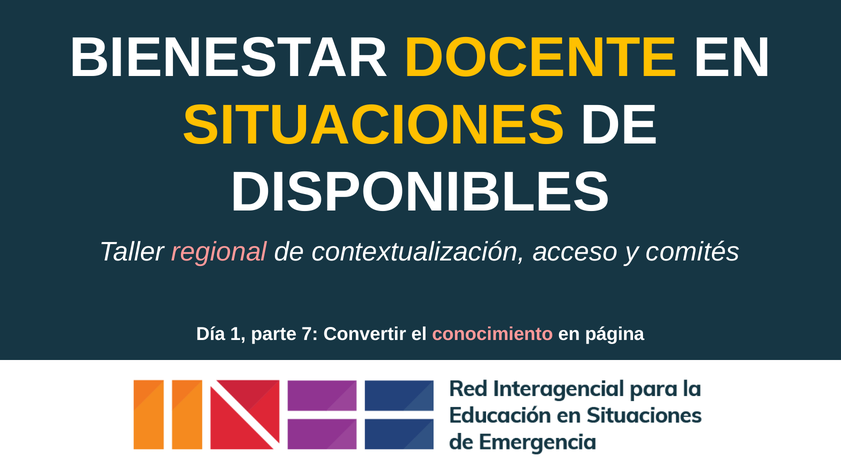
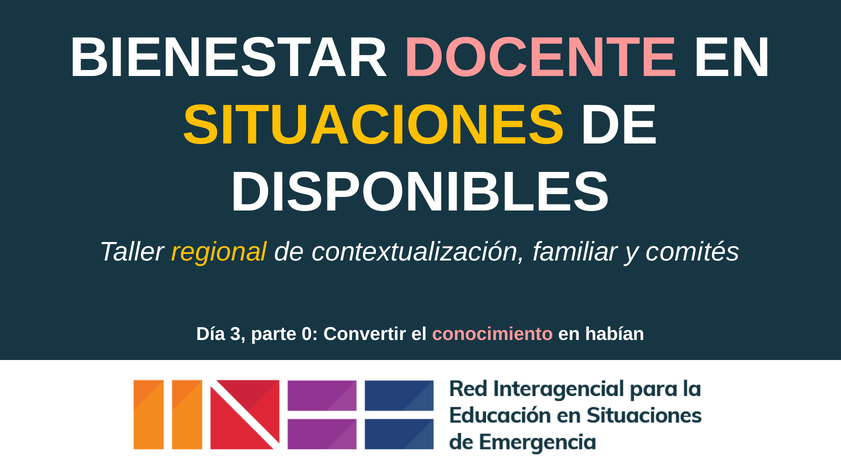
DOCENTE colour: yellow -> pink (541, 58)
regional colour: pink -> yellow (219, 252)
acceso: acceso -> familiar (575, 252)
1: 1 -> 3 (238, 334)
7: 7 -> 0 (310, 334)
página: página -> habían (615, 334)
